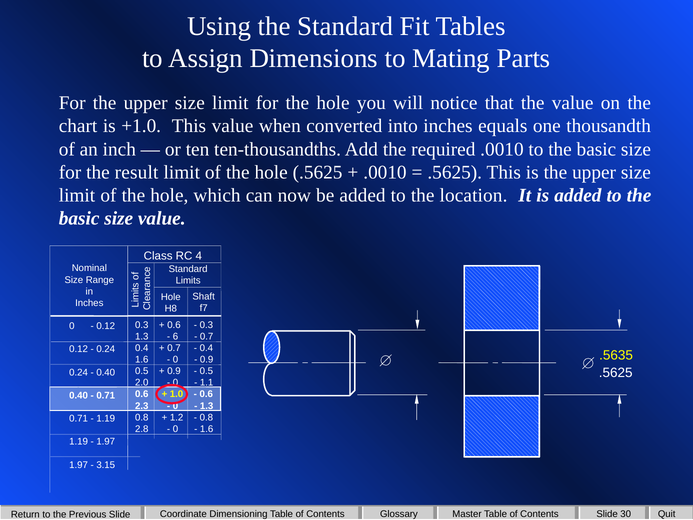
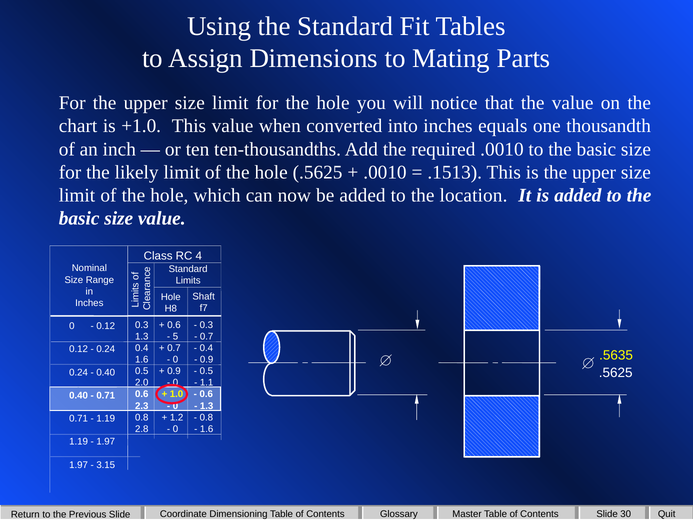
result: result -> likely (137, 172)
.5625: .5625 -> .1513 (455, 172)
6: 6 -> 5 (175, 336)
